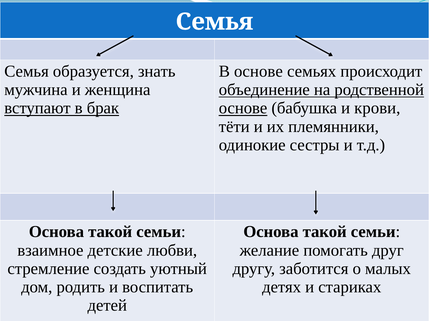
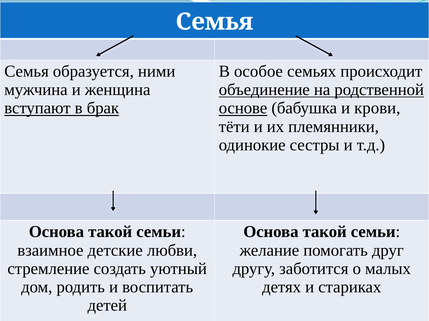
знать: знать -> ними (157, 71)
В основе: основе -> особое (258, 71)
